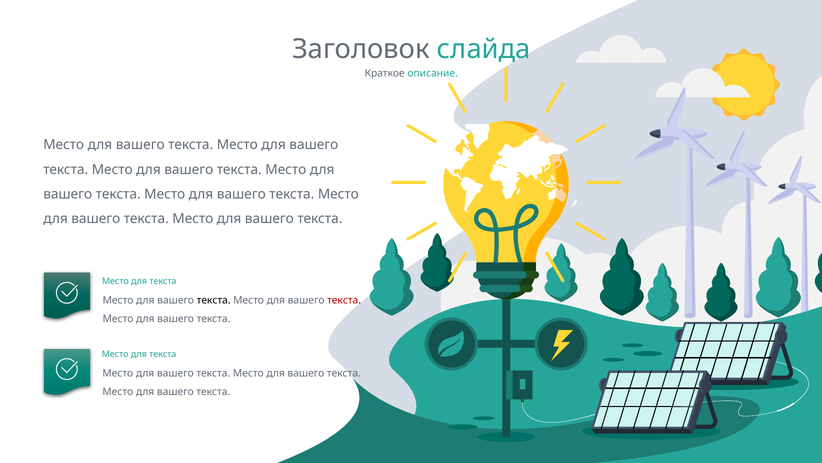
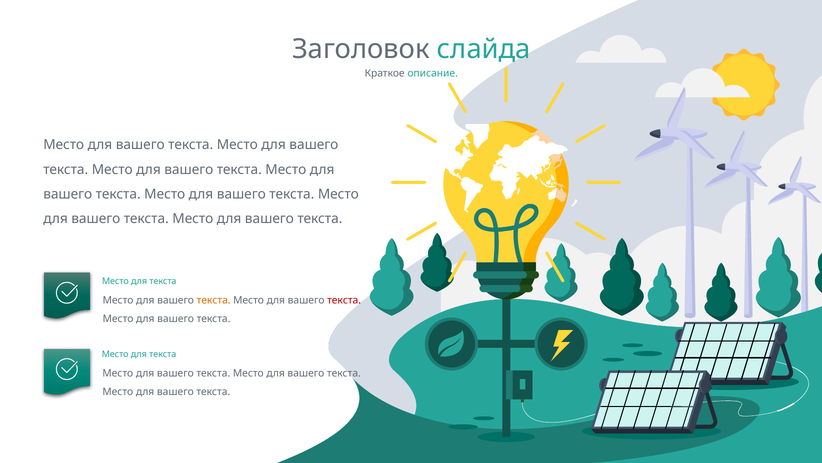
текста colour: black -> orange (214, 300)
